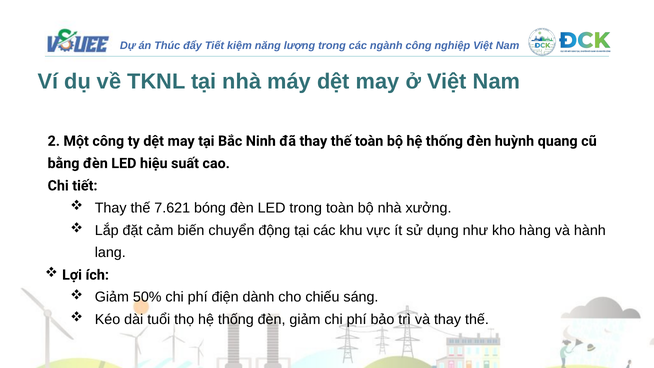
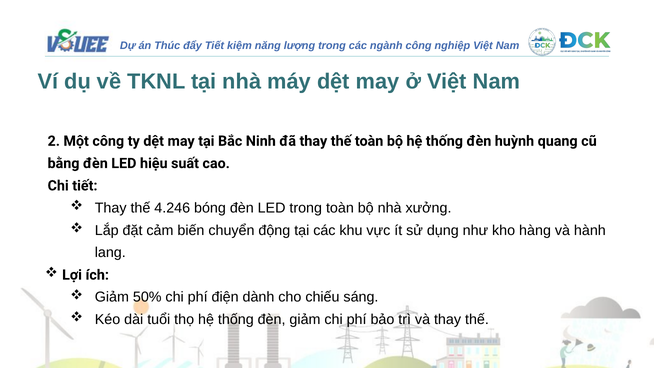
7.621: 7.621 -> 4.246 (172, 208)
